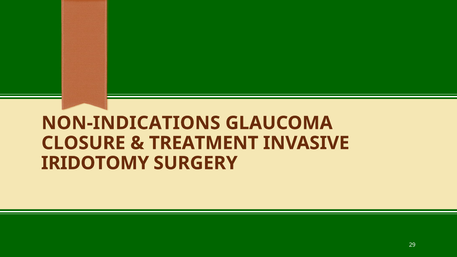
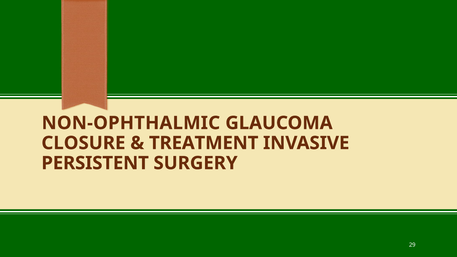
NON-INDICATIONS: NON-INDICATIONS -> NON-OPHTHALMIC (131, 123)
IRIDOTOMY: IRIDOTOMY -> PERSISTENT (95, 163)
